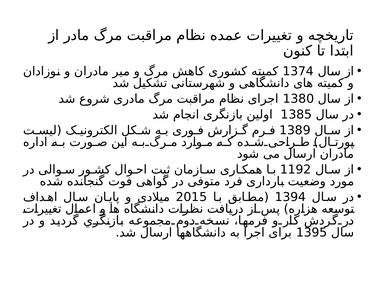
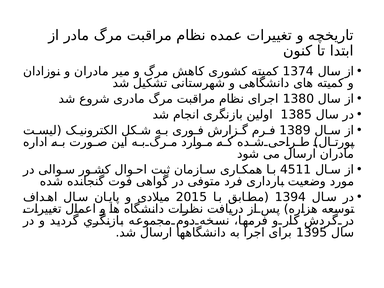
1192: 1192 -> 4511 (296, 170)
